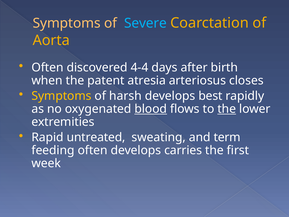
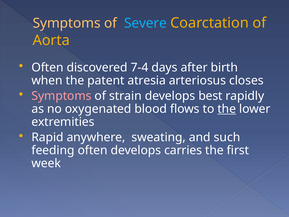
4-4: 4-4 -> 7-4 (140, 67)
Symptoms colour: yellow -> pink (61, 96)
harsh: harsh -> strain (125, 96)
blood underline: present -> none (151, 109)
untreated: untreated -> anywhere (96, 137)
term: term -> such (227, 137)
